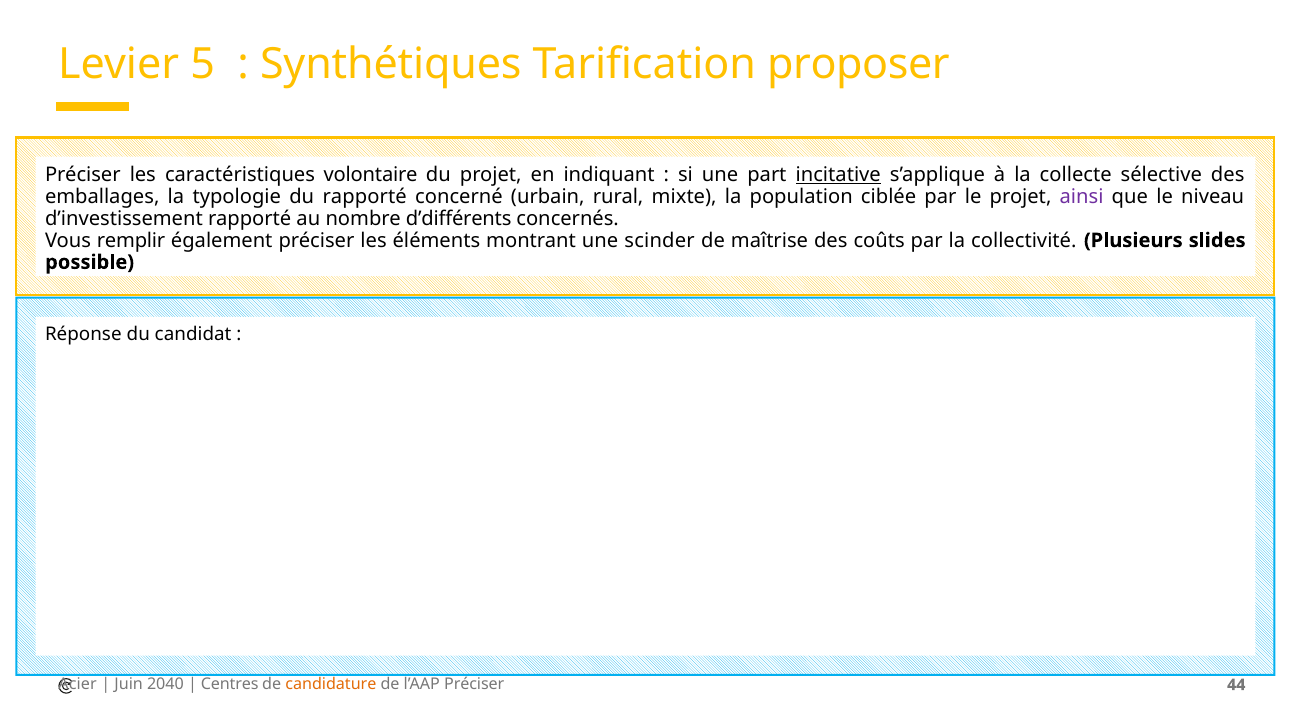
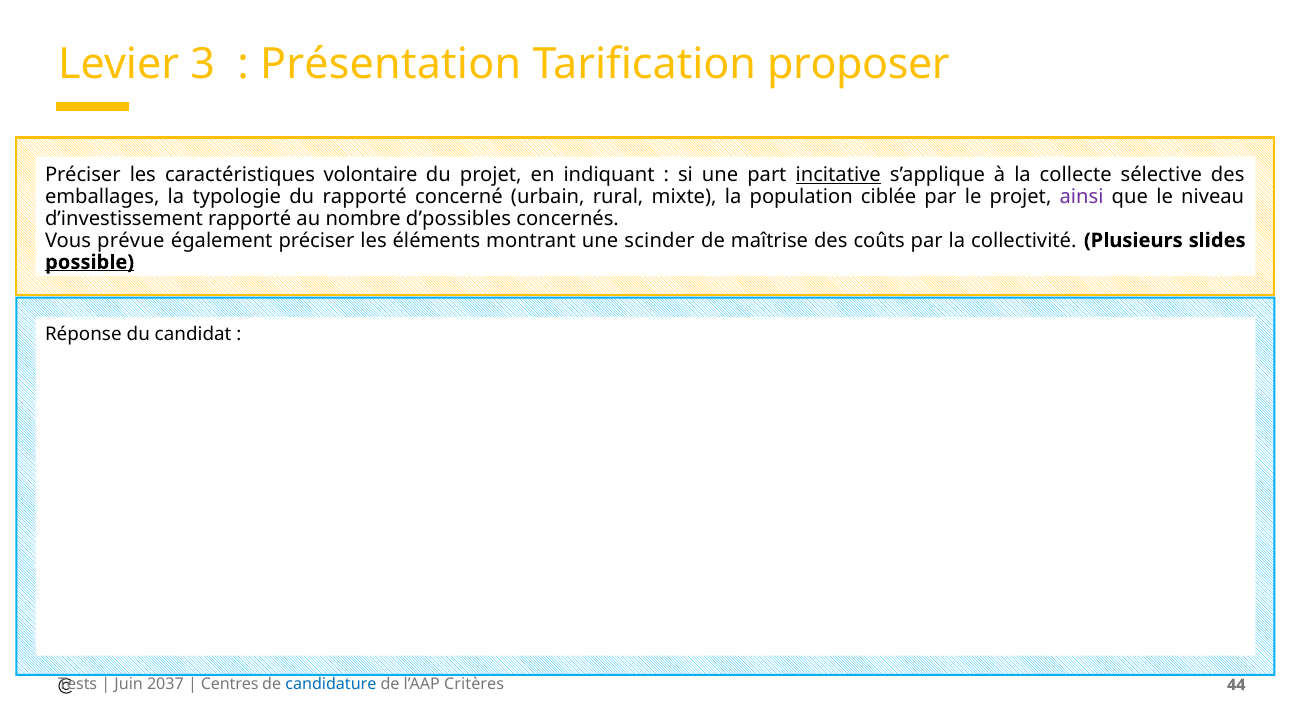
5: 5 -> 3 (203, 64)
Synthétiques: Synthétiques -> Présentation (391, 64)
d’différents: d’différents -> d’possibles (458, 219)
remplir: remplir -> prévue (131, 240)
possible underline: none -> present (90, 262)
Acier: Acier -> Tests (78, 684)
2040: 2040 -> 2037 (165, 684)
candidature colour: orange -> blue (331, 684)
l’AAP Préciser: Préciser -> Critères (474, 684)
